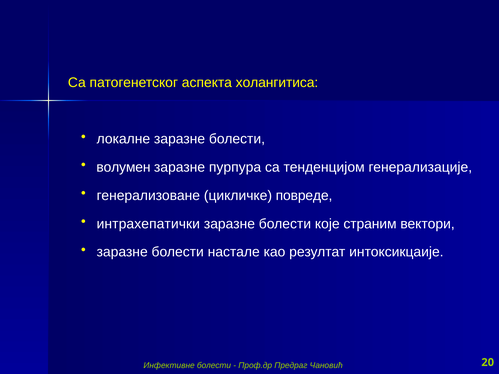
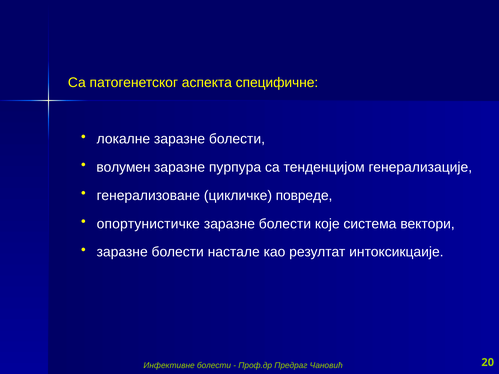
холангитиса: холангитиса -> специфичне (277, 83)
интрахепатички: интрахепатички -> опортунистичке (148, 224)
страним: страним -> система (370, 224)
